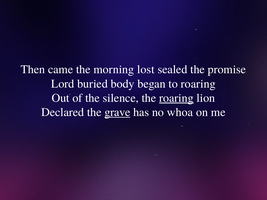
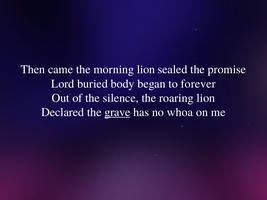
morning lost: lost -> lion (146, 70)
to roaring: roaring -> forever (198, 84)
roaring underline: present -> none (176, 98)
